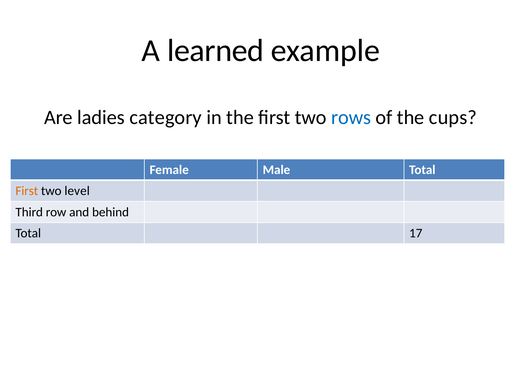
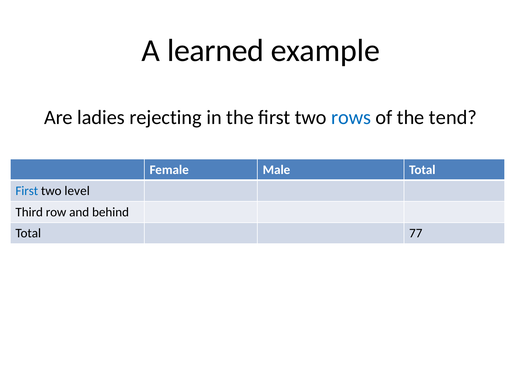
category: category -> rejecting (166, 117)
cups: cups -> tend (453, 117)
First colour: orange -> blue (27, 191)
17: 17 -> 77 (416, 233)
